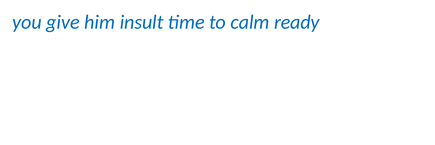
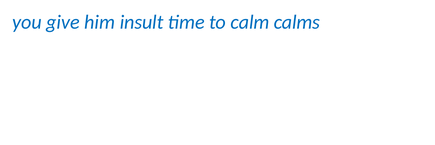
ready: ready -> calms (297, 22)
